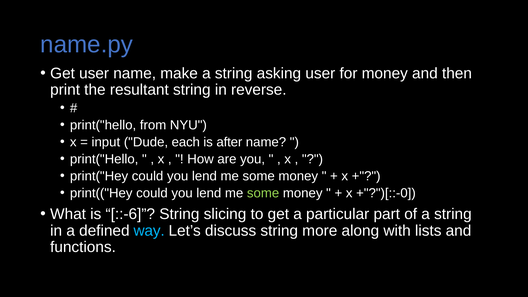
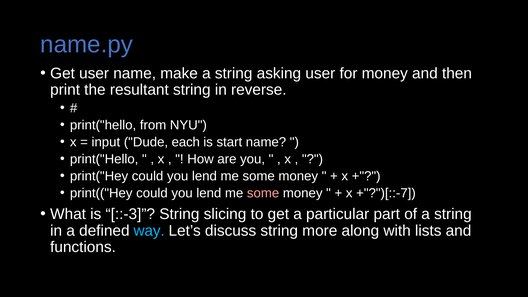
after: after -> start (229, 142)
some colour: light green -> pink (263, 193)
+"?")[::-0: +"?")[::-0 -> +"?")[::-7 (386, 193)
::-6: ::-6 -> ::-3 (130, 214)
